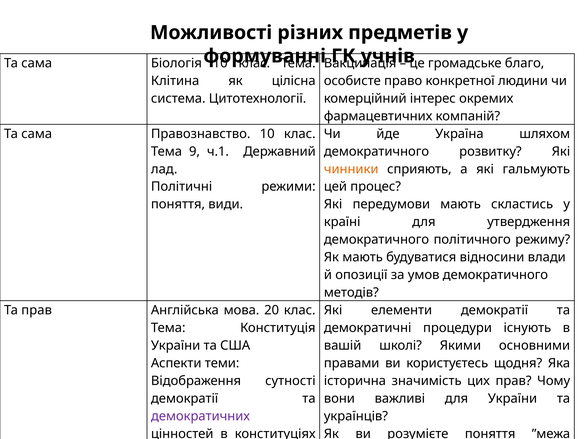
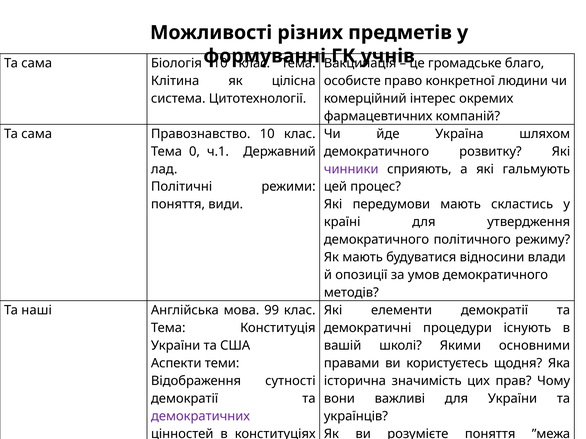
9: 9 -> 0 (194, 152)
чинники colour: orange -> purple (351, 169)
Та прав: прав -> наші (37, 311)
20: 20 -> 99 (272, 311)
